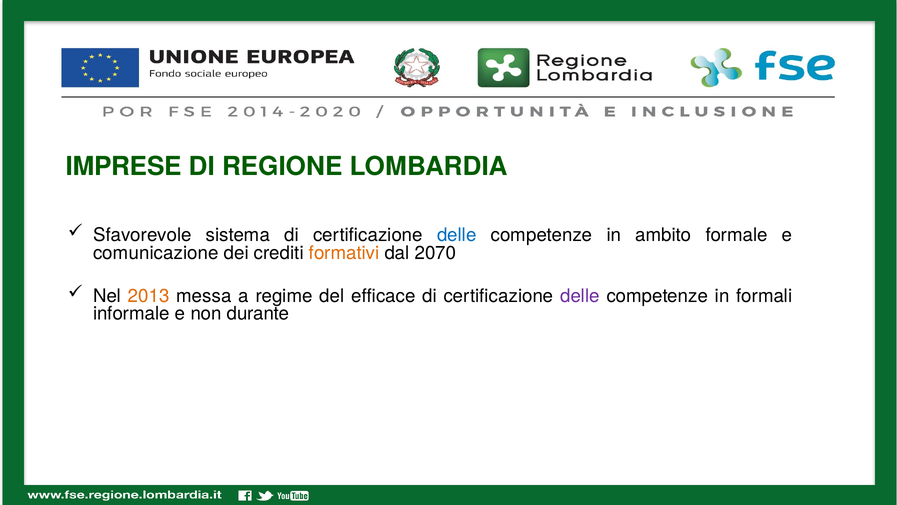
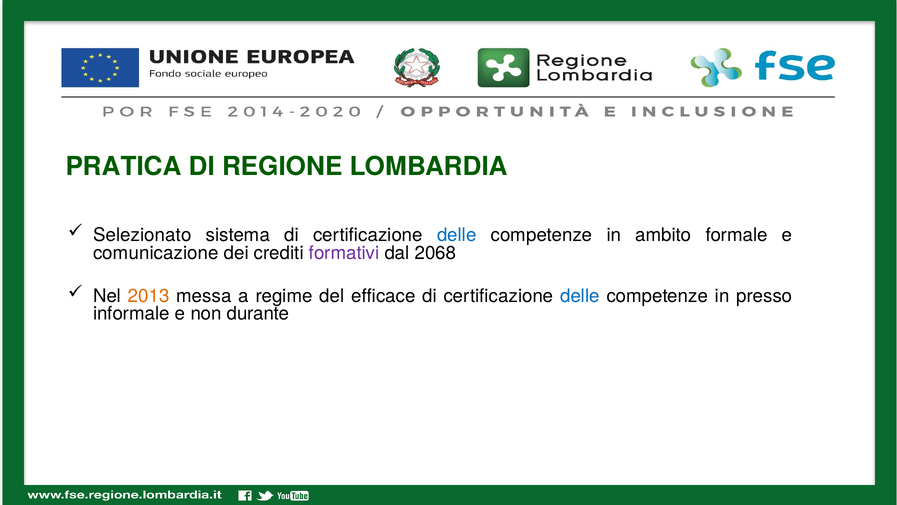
IMPRESE: IMPRESE -> PRATICA (124, 166)
Sfavorevole: Sfavorevole -> Selezionato (142, 235)
formativi colour: orange -> purple (344, 253)
2070: 2070 -> 2068 (435, 253)
delle colour: purple -> blue (580, 296)
formali: formali -> presso (764, 296)
